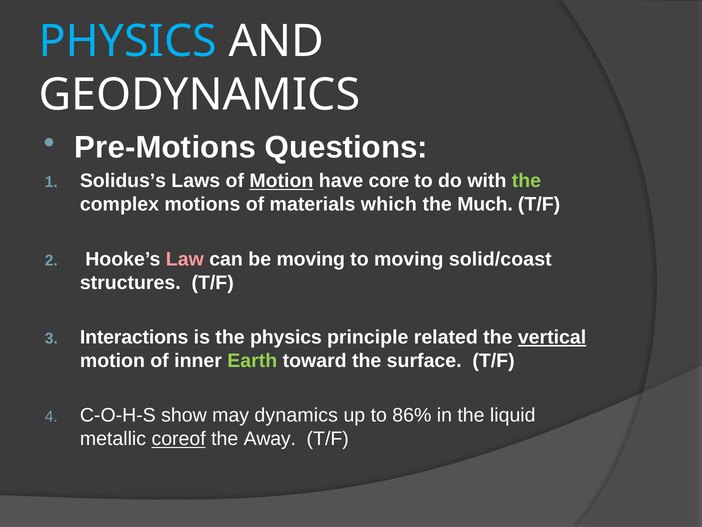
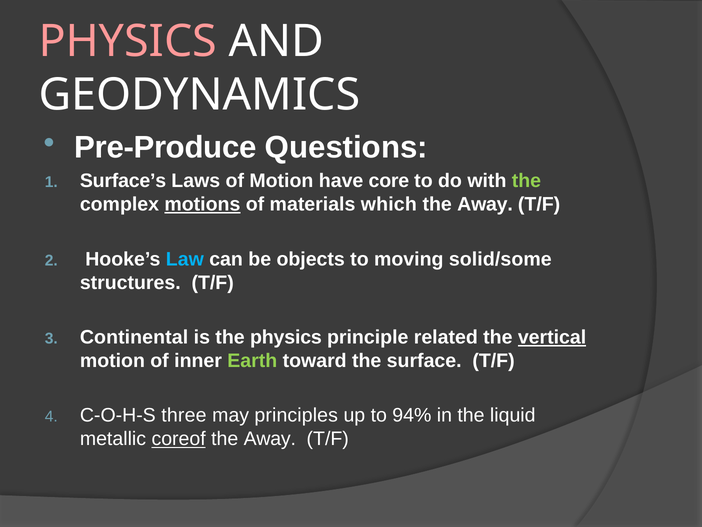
PHYSICS colour: light blue -> pink (128, 41)
Pre-Motions: Pre-Motions -> Pre-Produce (165, 147)
Solidus’s: Solidus’s -> Surface’s (123, 181)
Motion underline: present -> none (281, 181)
motions underline: none -> present (202, 204)
Much: Much -> Away (485, 204)
Law colour: pink -> light blue (185, 259)
be moving: moving -> objects (311, 259)
solid/coast: solid/coast -> solid/some (500, 259)
Interactions: Interactions -> Continental (134, 337)
show: show -> three (184, 415)
dynamics: dynamics -> principles (296, 415)
86%: 86% -> 94% (412, 415)
